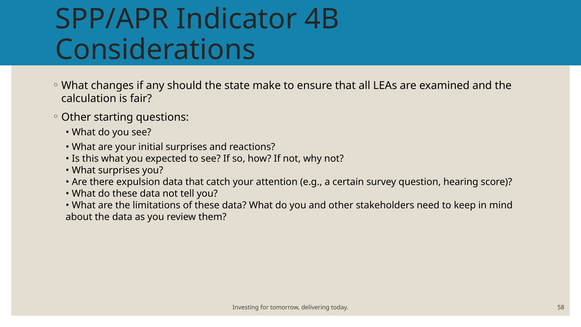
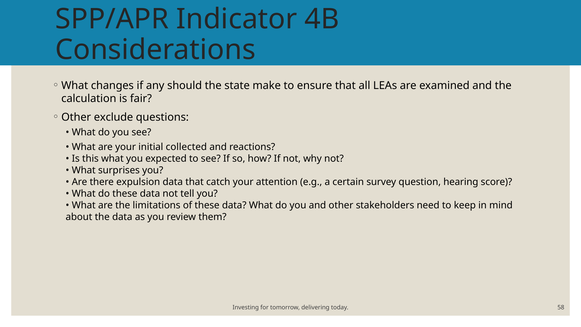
starting: starting -> exclude (113, 117)
initial surprises: surprises -> collected (186, 147)
